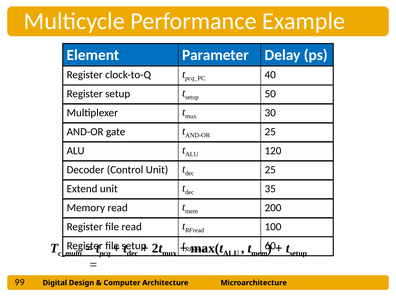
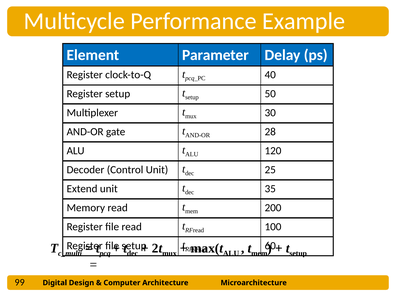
AND-OR 25: 25 -> 28 (270, 132)
